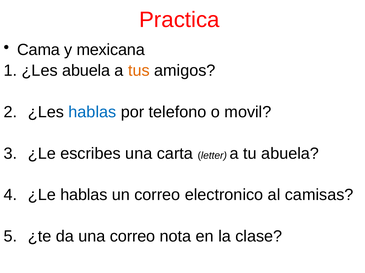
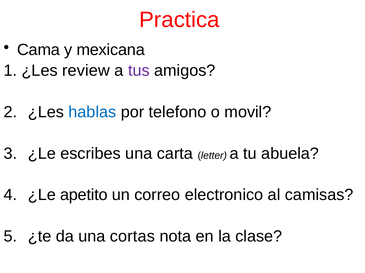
¿Les abuela: abuela -> review (86, 71)
tus colour: orange -> purple (139, 71)
¿Le hablas: hablas -> apetito (84, 195)
una correo: correo -> cortas (132, 237)
